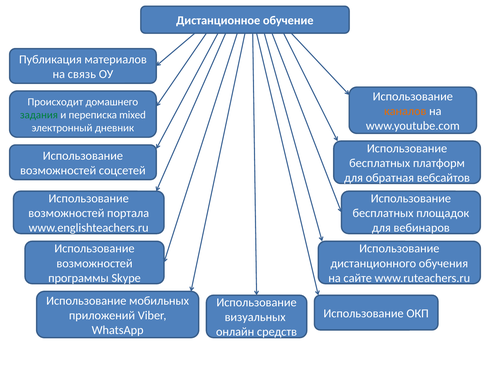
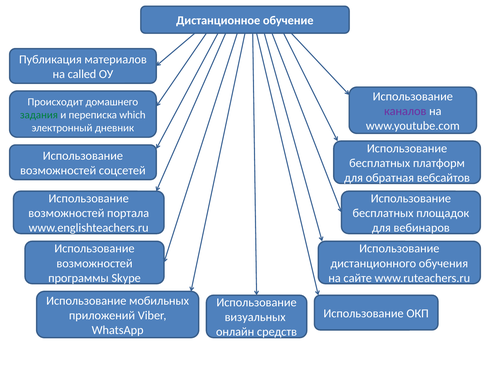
связь: связь -> called (82, 74)
каналов colour: orange -> purple (405, 111)
mixed: mixed -> which (132, 115)
